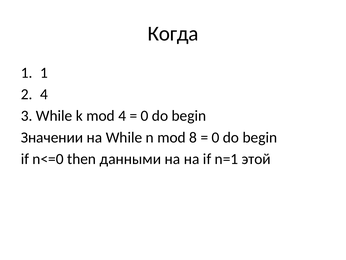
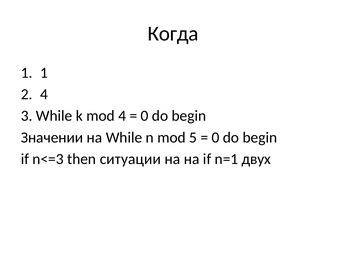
8: 8 -> 5 (193, 137)
n<=0: n<=0 -> n<=3 (48, 159)
данными: данными -> ситуации (130, 159)
этой: этой -> двух (256, 159)
